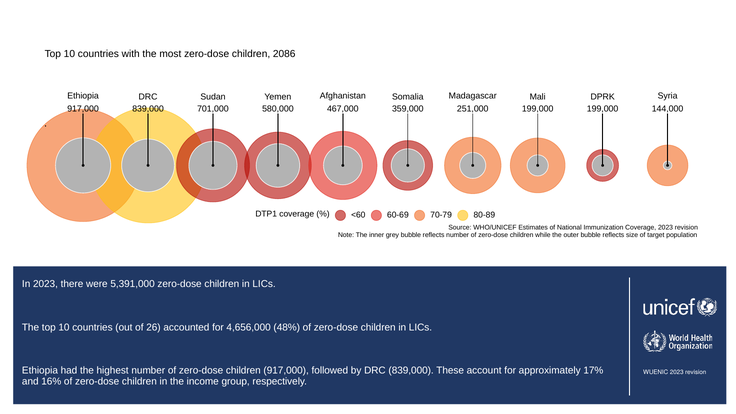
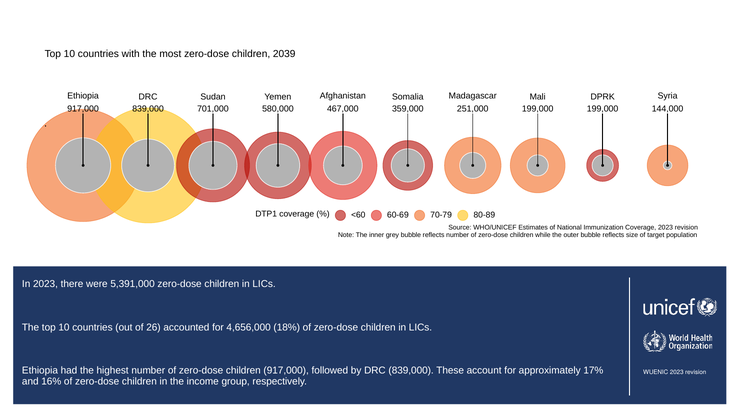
2086: 2086 -> 2039 (284, 54)
48%: 48% -> 18% (287, 327)
